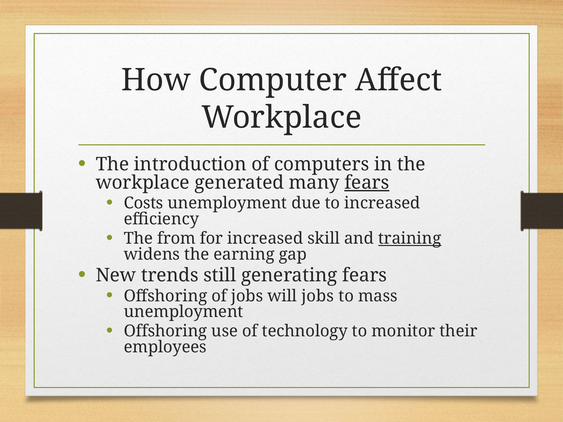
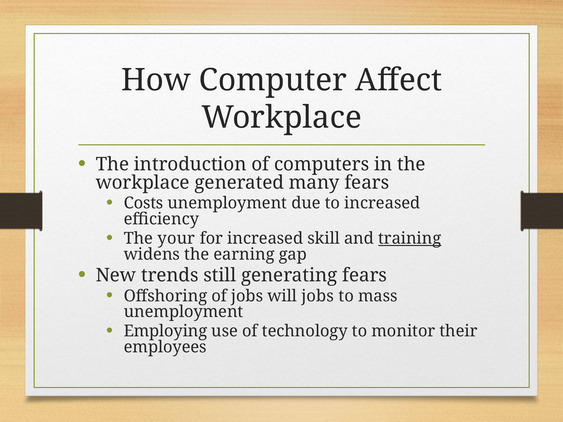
fears underline: present -> none (367, 183)
from: from -> your (176, 239)
Offshoring: Offshoring -> Employing (166, 331)
